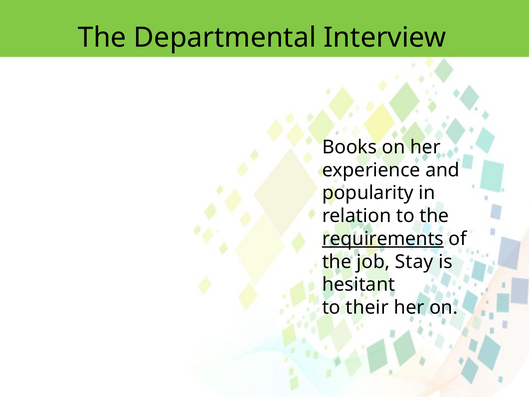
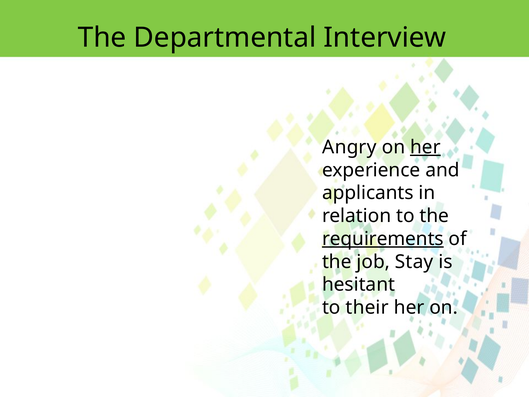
Books: Books -> Angry (349, 147)
her underline: none -> present (425, 147)
popularity: popularity -> applicants (368, 193)
